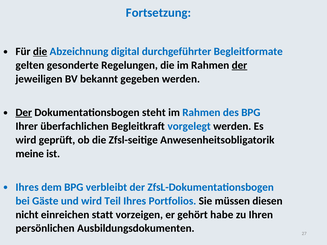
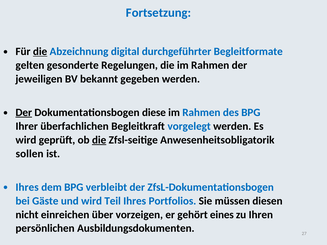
der underline: present -> none (239, 65)
steht: steht -> diese (154, 113)
die underline: none -> present (99, 140)
meine: meine -> sollen (30, 154)
statt: statt -> über (103, 215)
habe: habe -> eines (222, 215)
